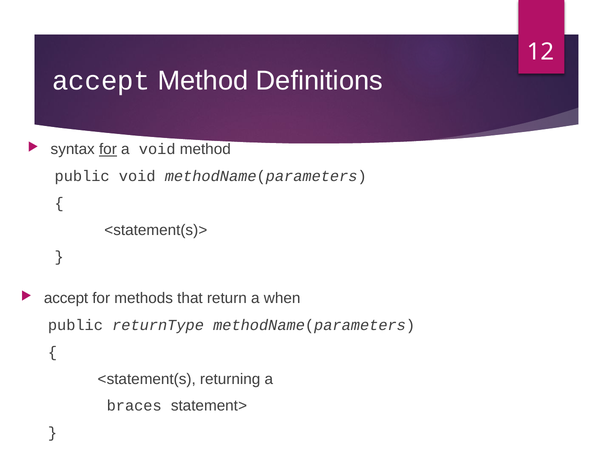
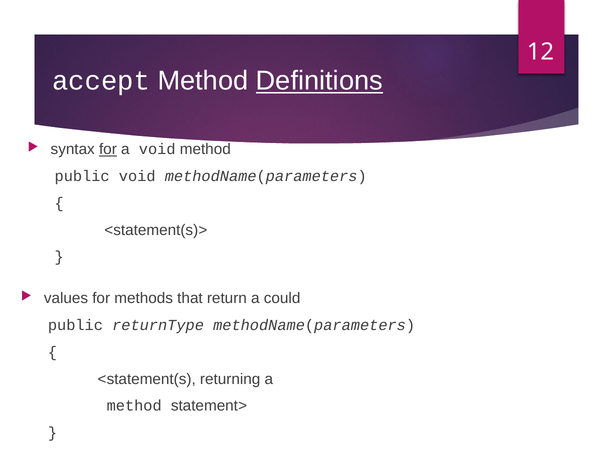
Definitions underline: none -> present (319, 81)
accept: accept -> values (66, 298)
when: when -> could (282, 298)
braces: braces -> method (134, 406)
